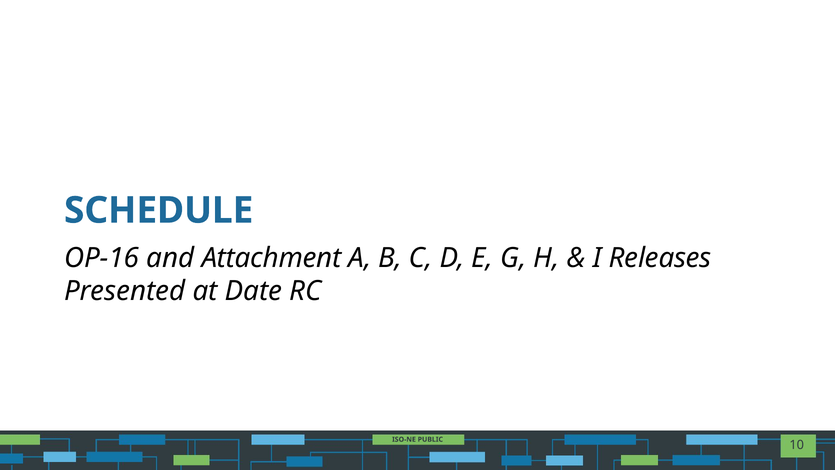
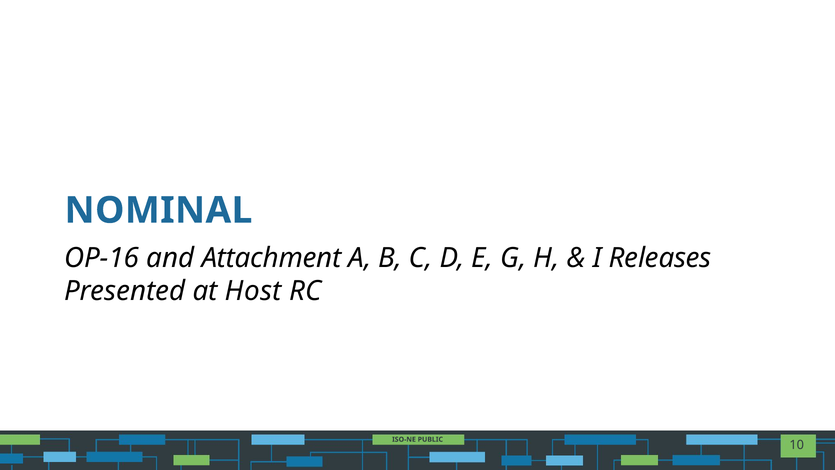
SCHEDULE: SCHEDULE -> NOMINAL (158, 210)
Date: Date -> Host (253, 291)
